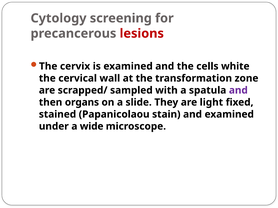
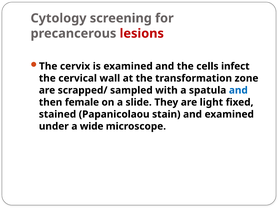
white: white -> infect (235, 66)
and colour: purple -> blue (238, 90)
organs: organs -> female (82, 103)
